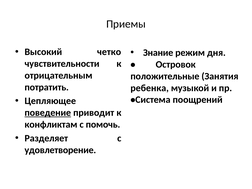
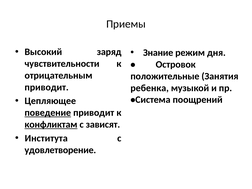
четко: четко -> заряд (109, 52)
потратить: потратить -> приводит (47, 87)
конфликтам underline: none -> present (51, 124)
помочь: помочь -> зависят (103, 124)
Разделяет: Разделяет -> Института (46, 138)
